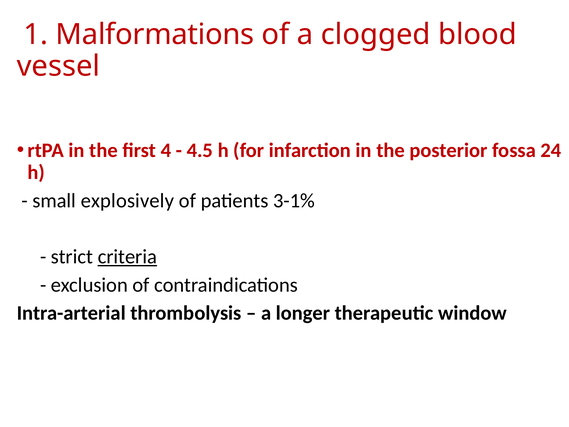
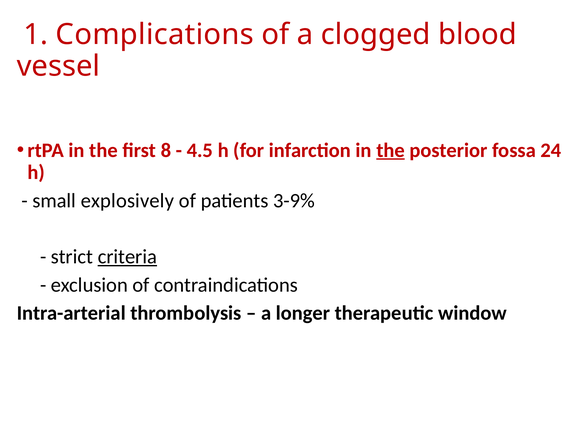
Malformations: Malformations -> Complications (155, 35)
4: 4 -> 8 (166, 150)
the underline: none -> present (391, 150)
3-1%: 3-1% -> 3-9% (294, 200)
